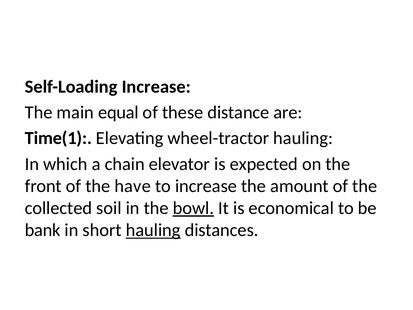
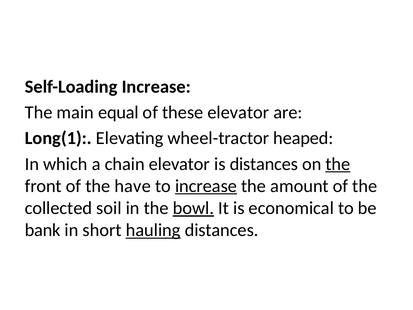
these distance: distance -> elevator (238, 112)
Time(1: Time(1 -> Long(1 (58, 138)
wheel-tractor hauling: hauling -> heaped (303, 138)
is expected: expected -> distances (264, 164)
the underline: none -> present (338, 164)
increase underline: none -> present (206, 186)
